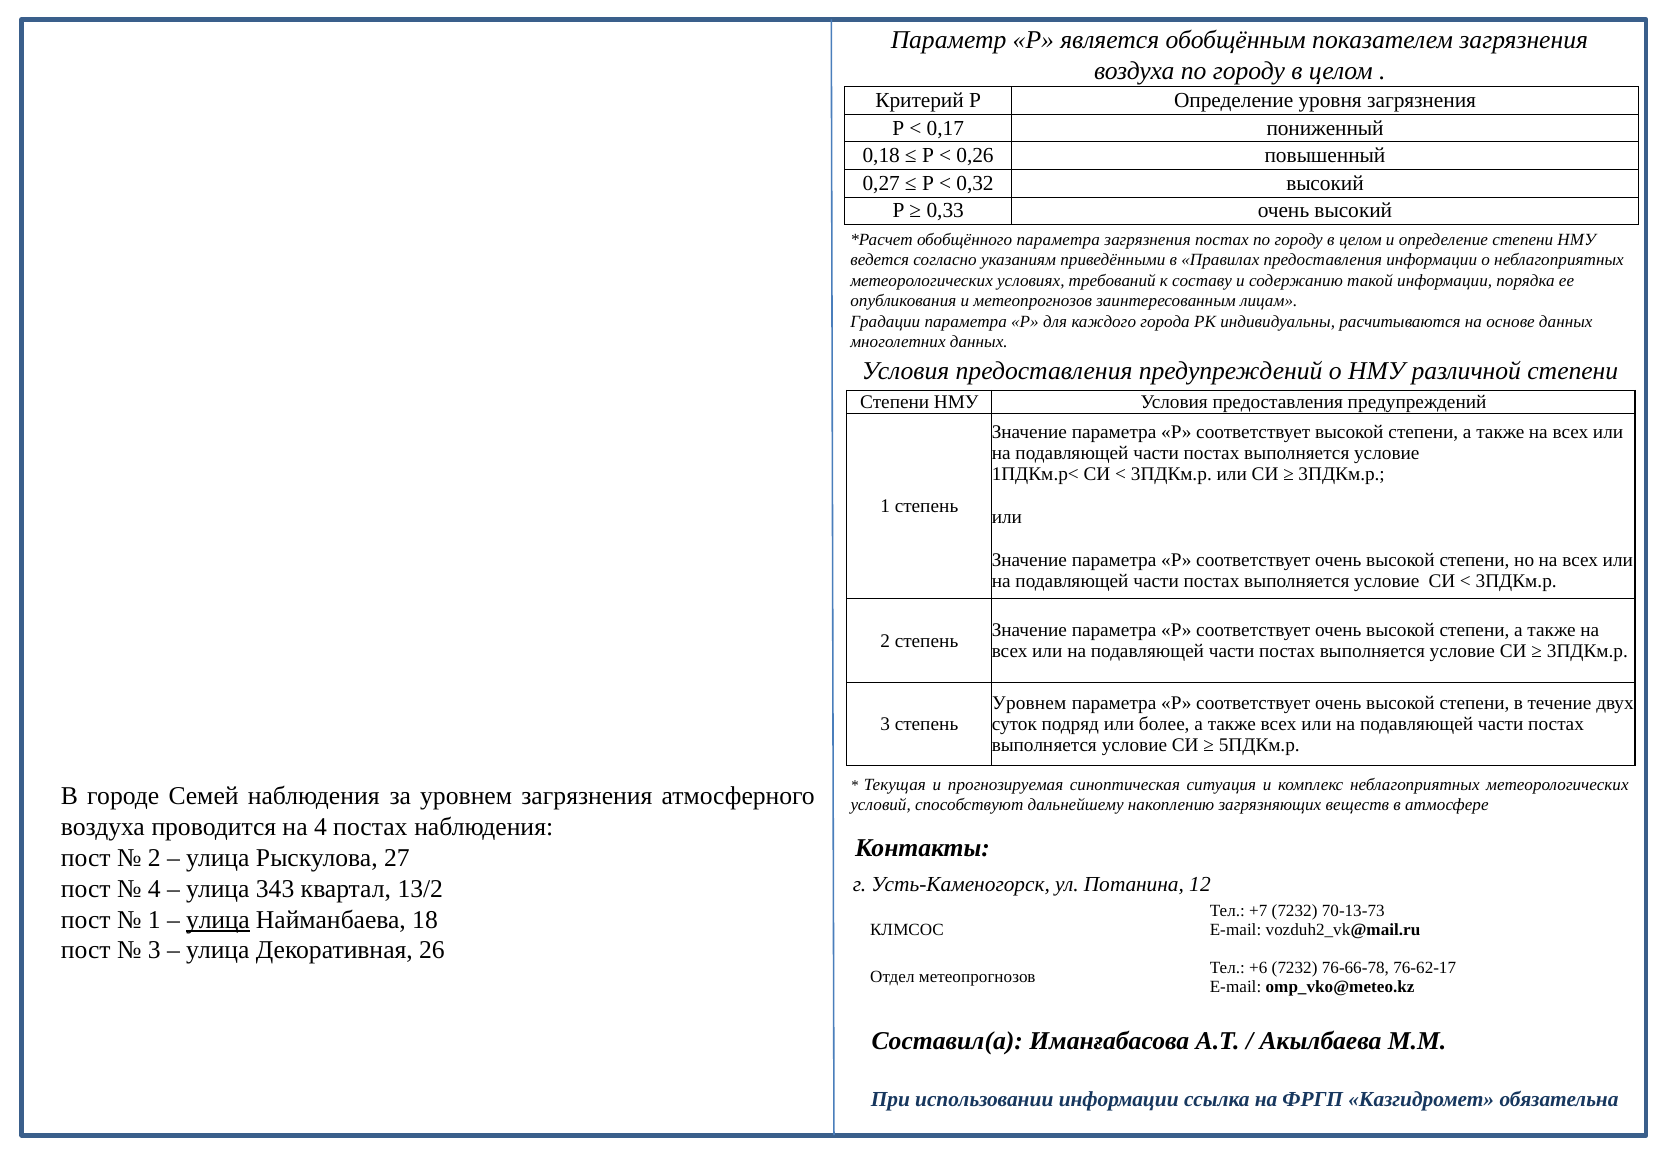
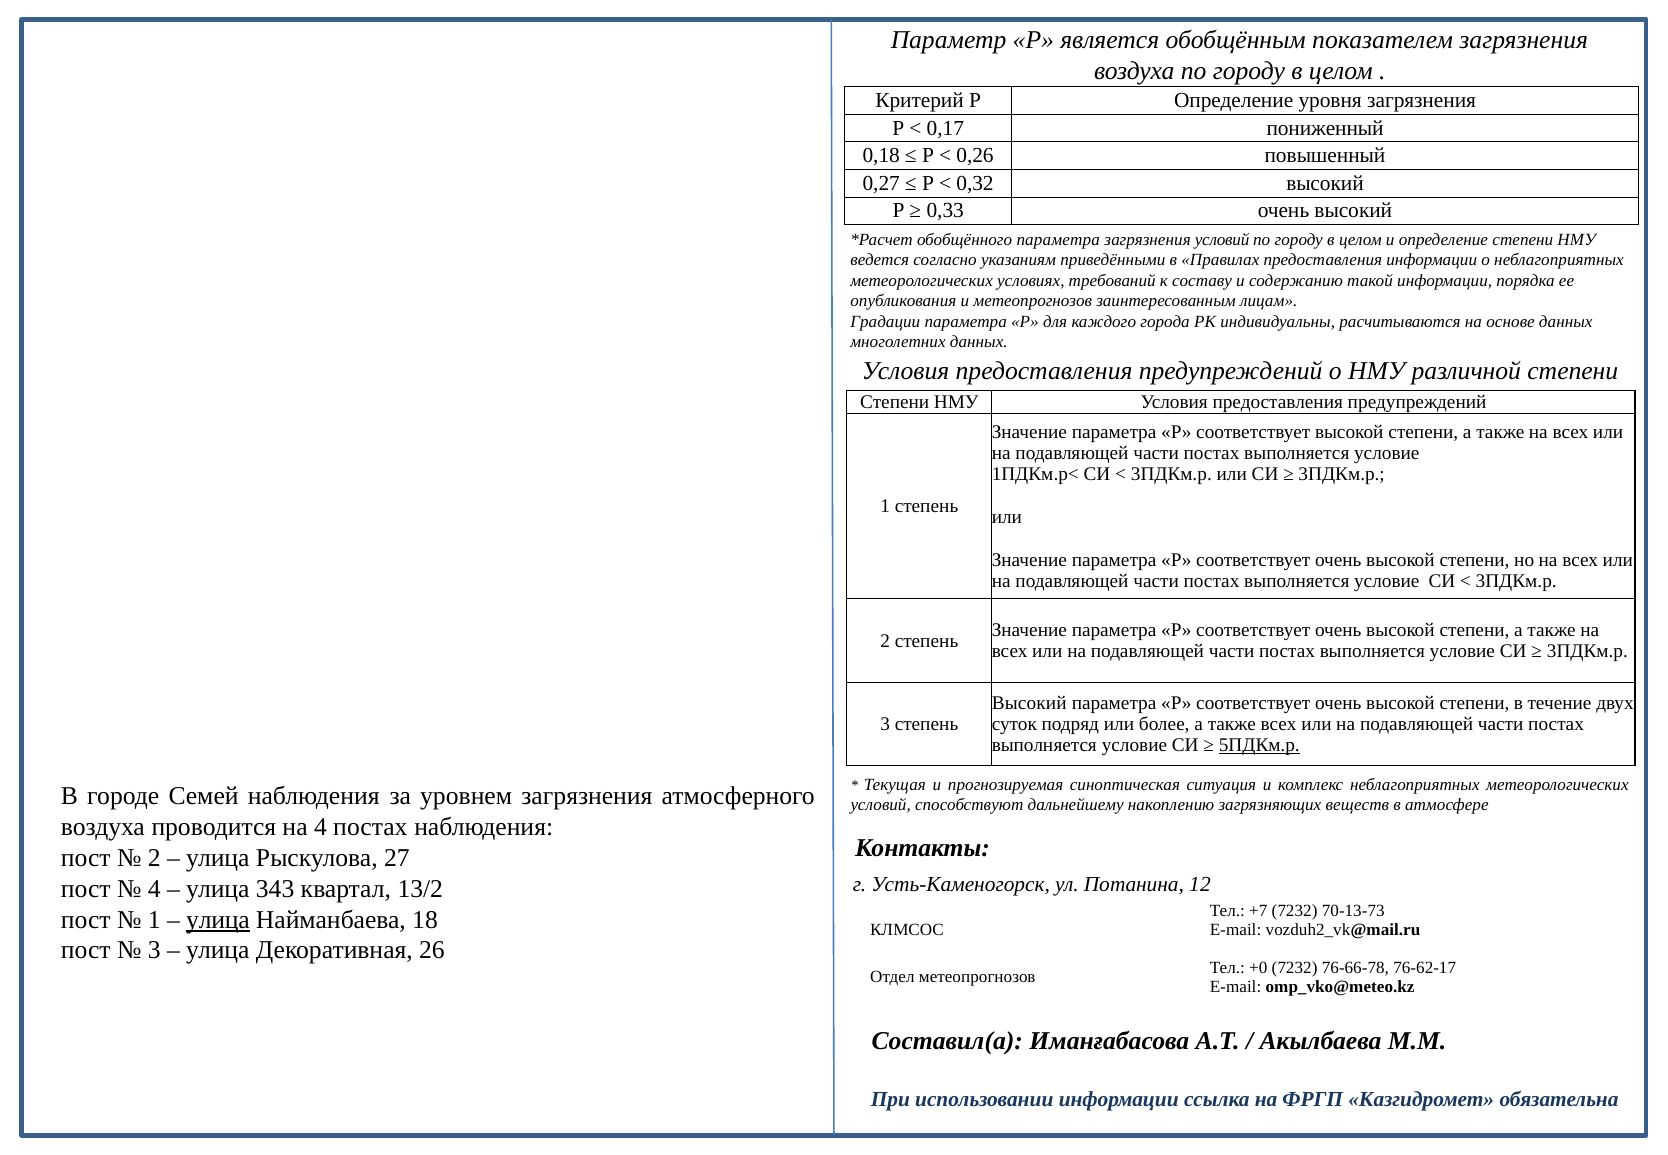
загрязнения постах: постах -> условий (1222, 240)
Уровнем: Уровнем -> Высокий (1029, 703)
5ПДКм.р underline: none -> present (1259, 745)
+6: +6 -> +0 (1258, 968)
